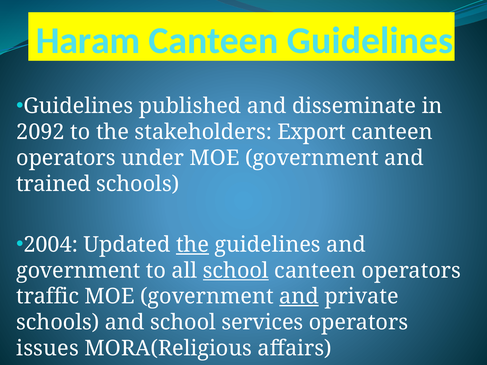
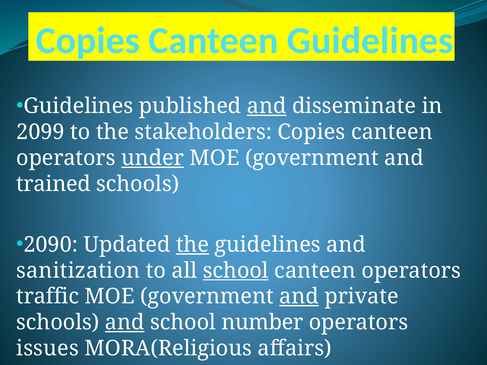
Haram: Haram -> Copies (88, 41)
and underline: none -> present (267, 106)
2092: 2092 -> 2099 (40, 132)
stakeholders Export: Export -> Copies (311, 132)
under underline: none -> present (153, 158)
2004: 2004 -> 2090 (51, 245)
government: government -> sanitization (78, 271)
and underline: none -> present (125, 323)
services: services -> number (262, 323)
